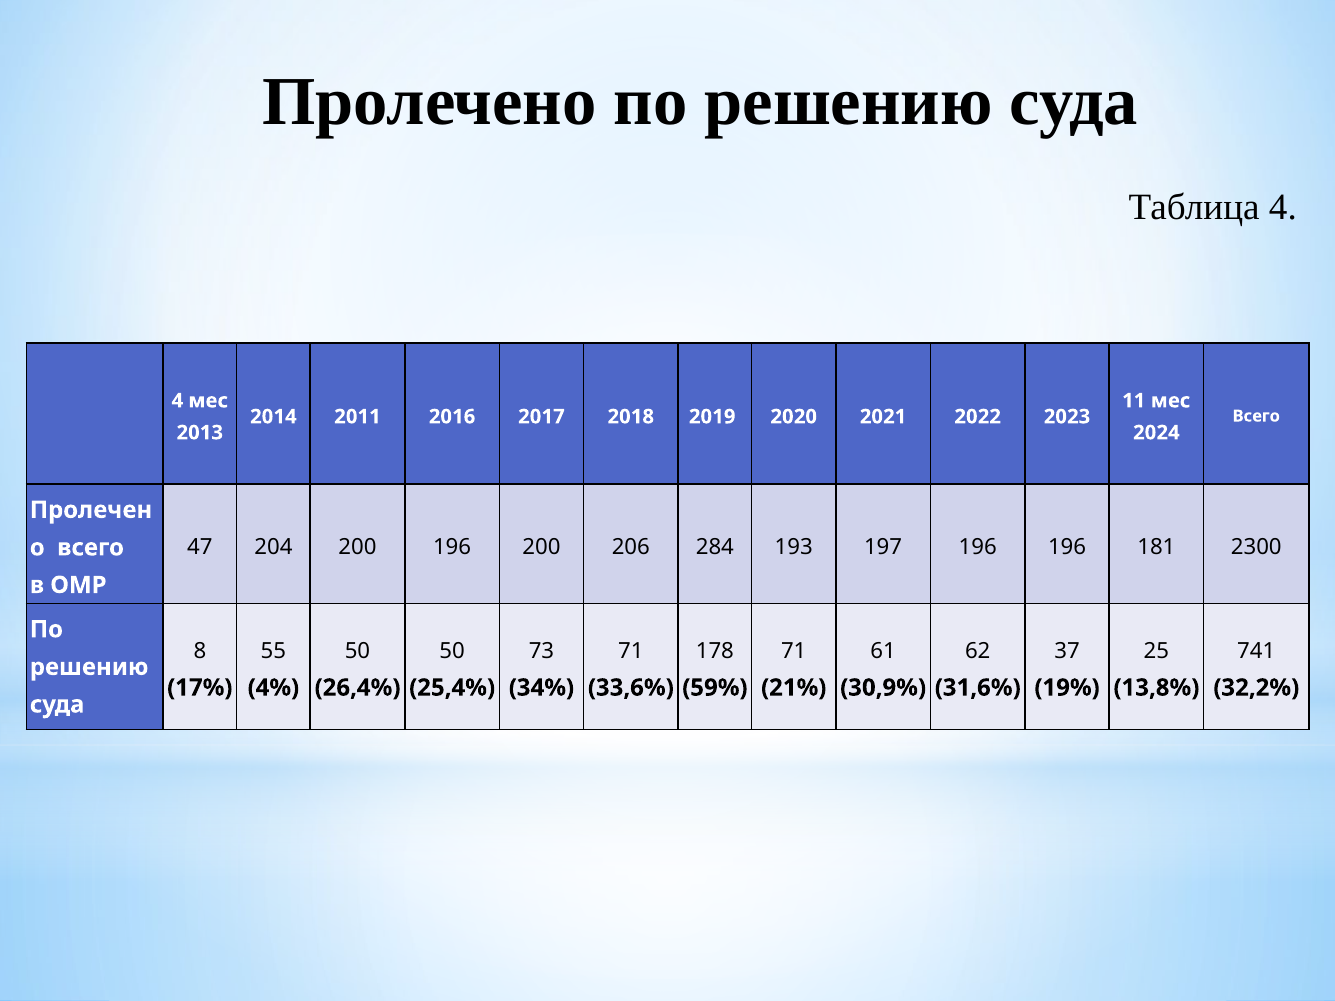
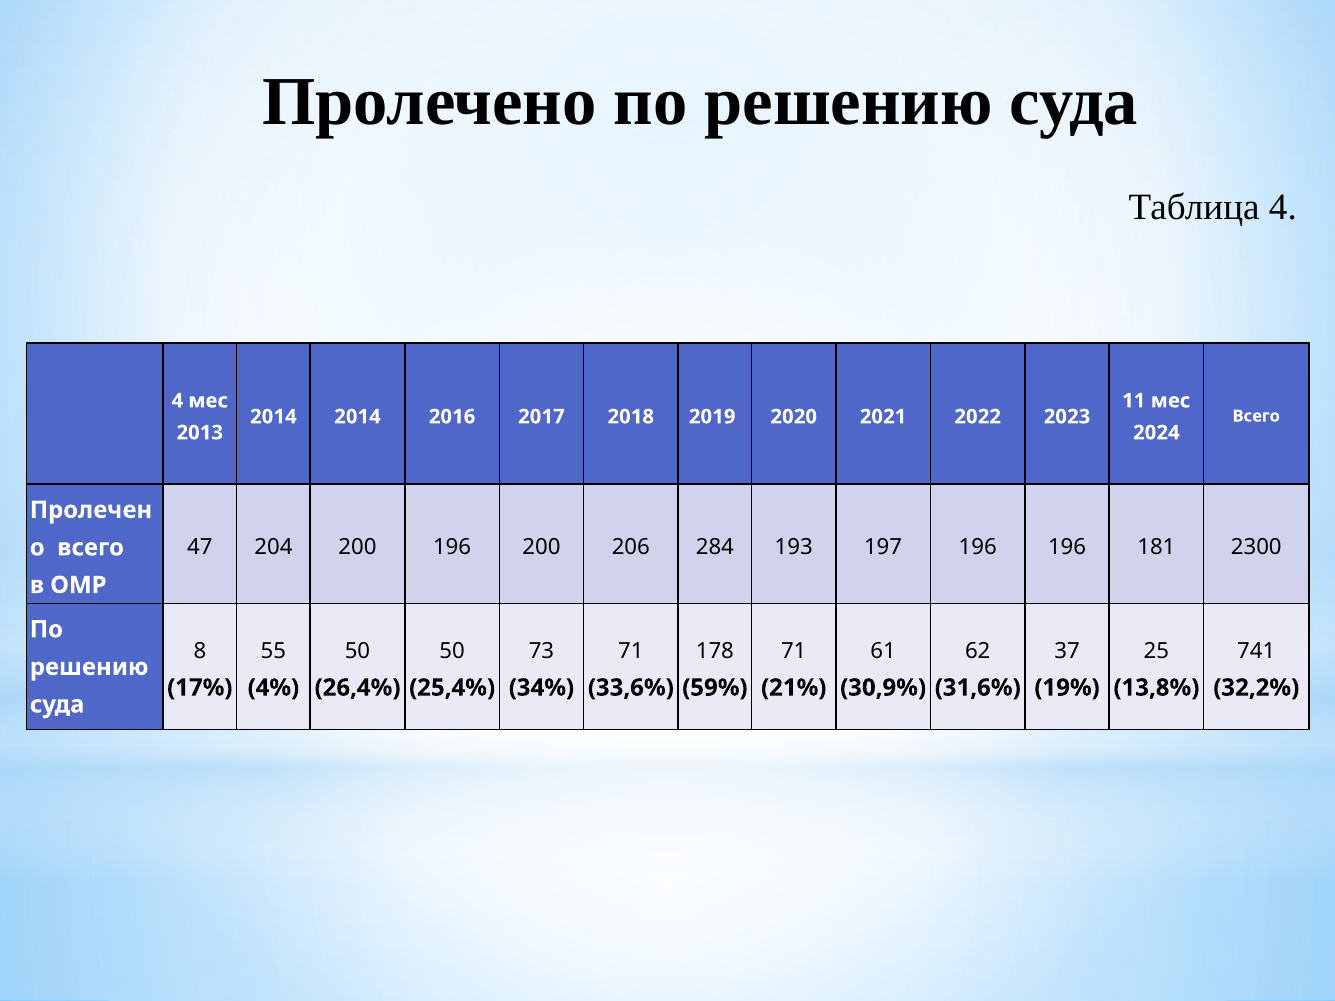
2014 2011: 2011 -> 2014 (357, 417)
